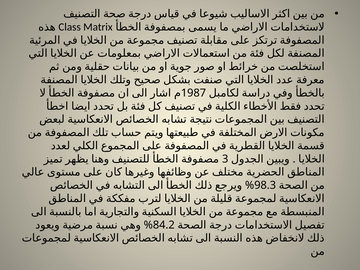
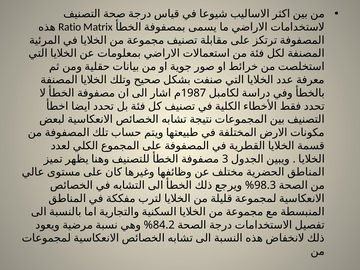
Class: Class -> Ratio (70, 27)
